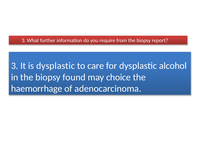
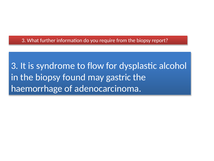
is dysplastic: dysplastic -> syndrome (56, 66)
care: care -> flow (96, 66)
choice: choice -> gastric (119, 77)
